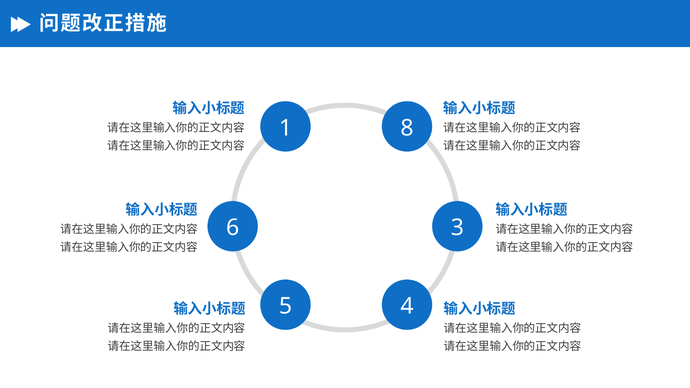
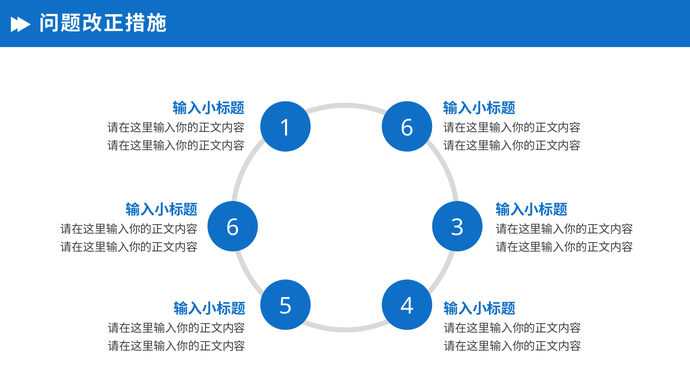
1 8: 8 -> 6 (407, 128)
